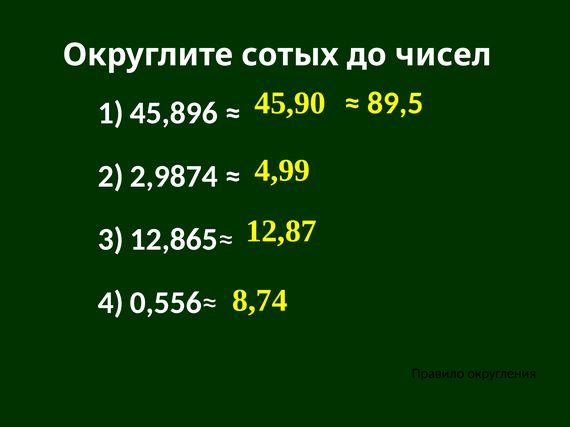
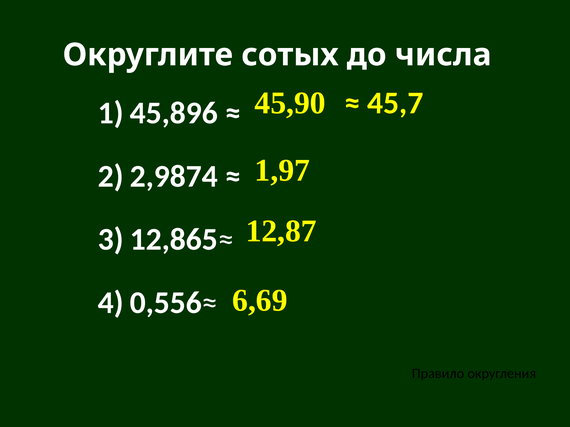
чисел: чисел -> числа (443, 55)
89,5: 89,5 -> 45,7 (395, 103)
4,99: 4,99 -> 1,97 (282, 170)
8,74: 8,74 -> 6,69 (260, 301)
